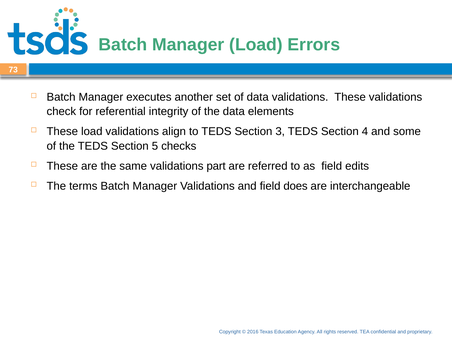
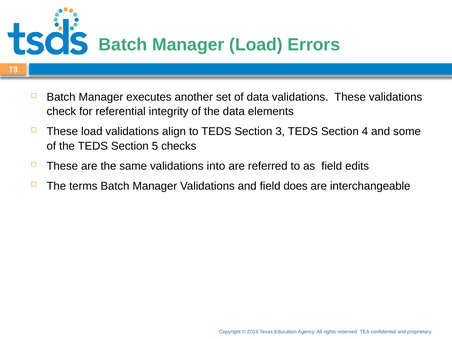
part: part -> into (216, 166)
